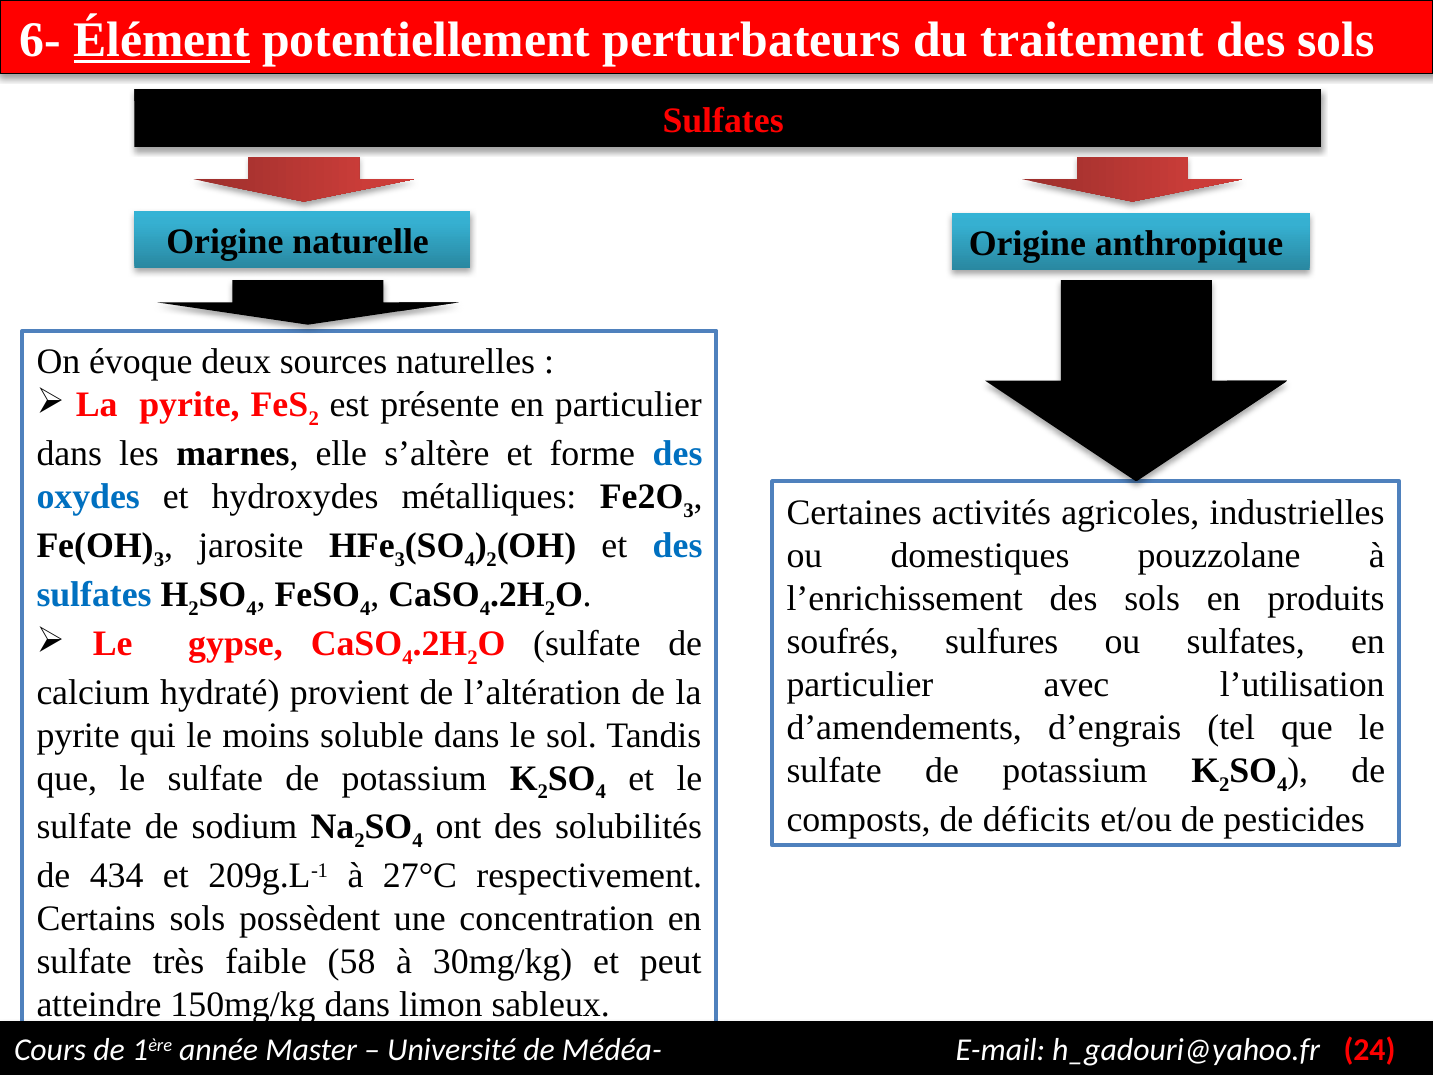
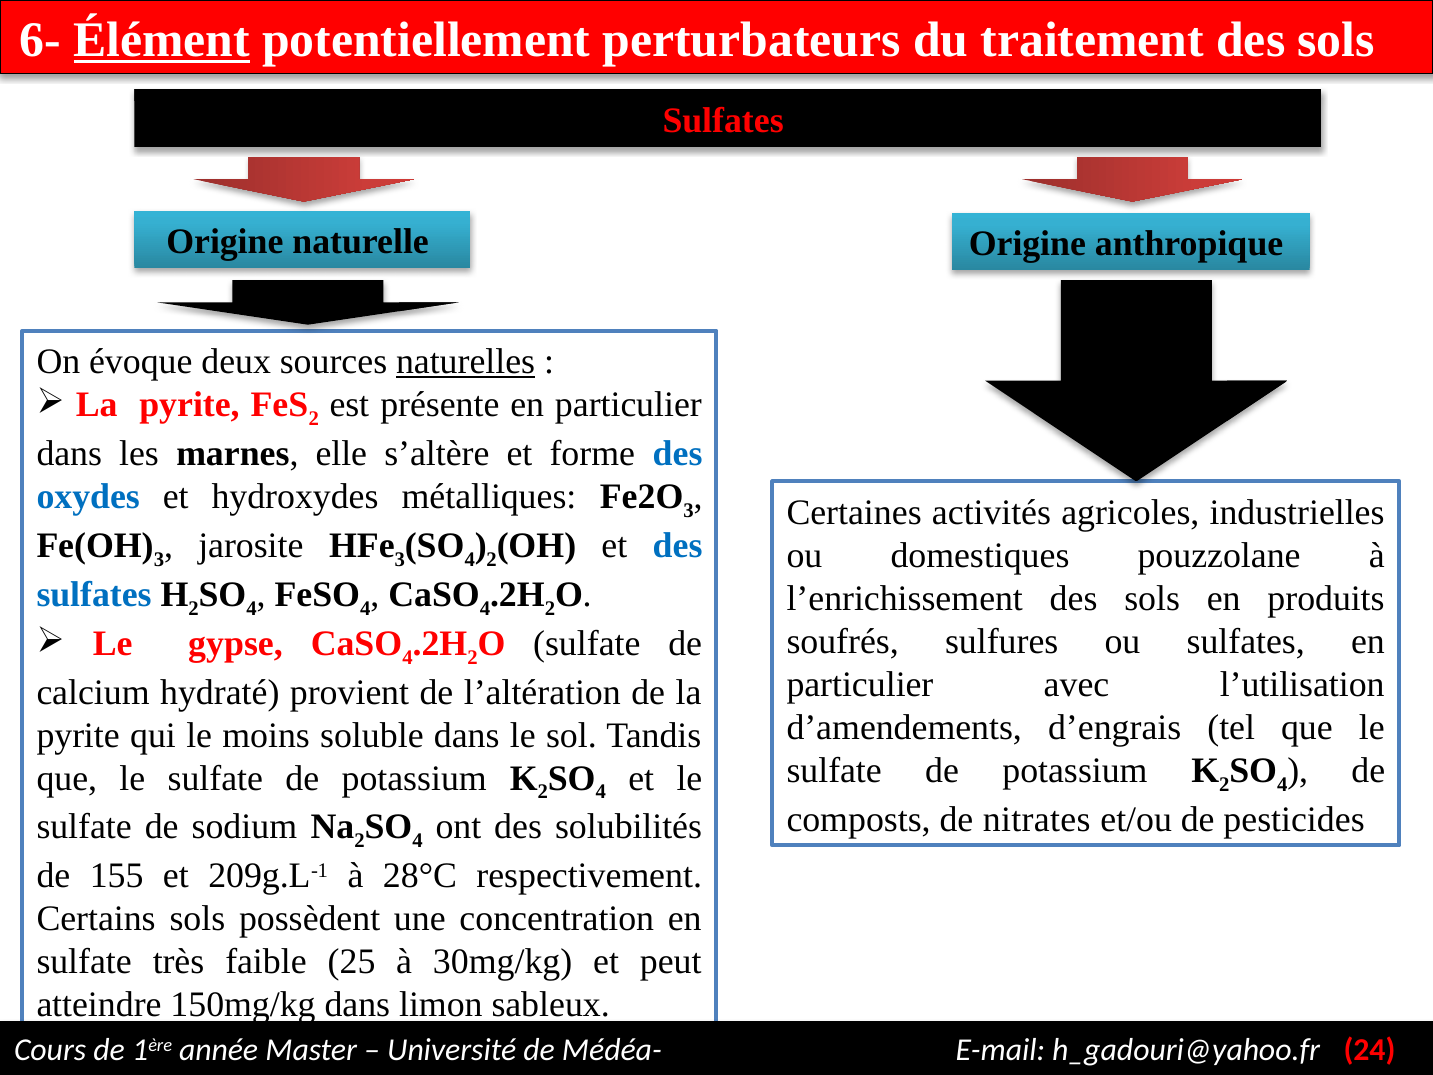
naturelles underline: none -> present (466, 362)
déficits: déficits -> nitrates (1037, 819)
434: 434 -> 155 (117, 876)
27°C: 27°C -> 28°C (420, 876)
58: 58 -> 25 (352, 962)
